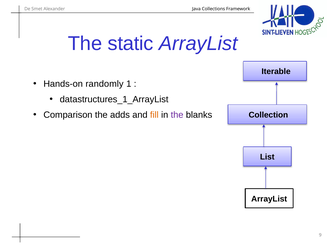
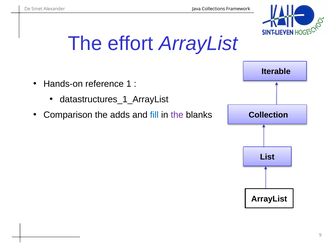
static: static -> effort (130, 44)
randomly: randomly -> reference (105, 84)
fill colour: orange -> blue (154, 115)
